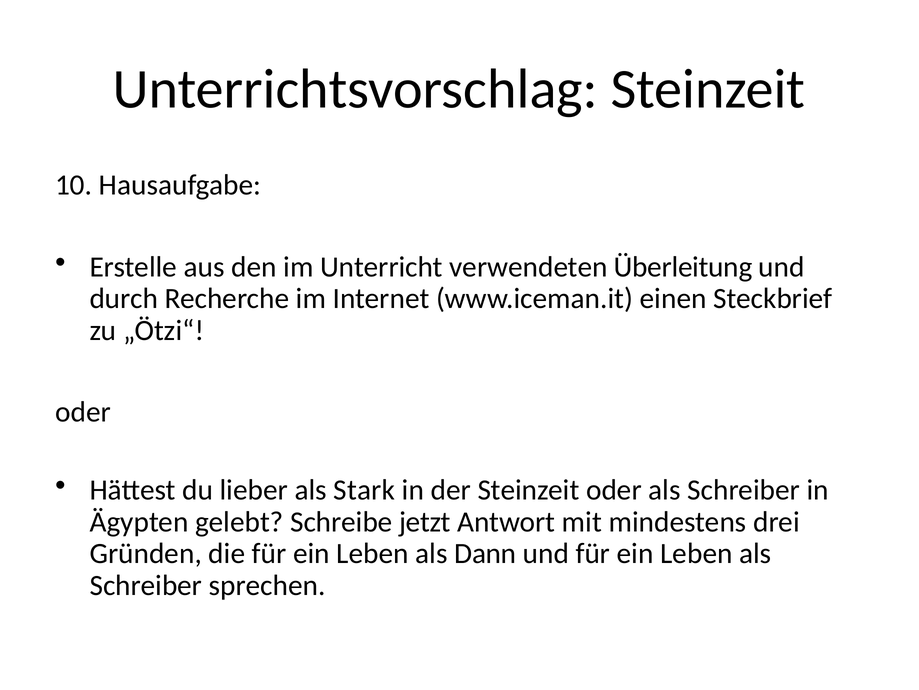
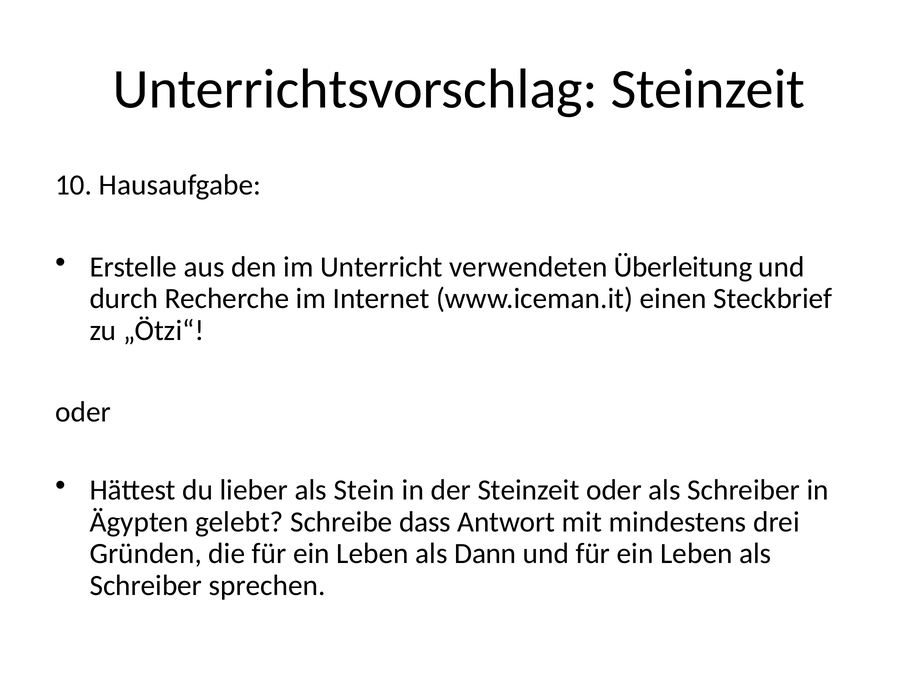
Stark: Stark -> Stein (364, 490)
jetzt: jetzt -> dass (425, 521)
